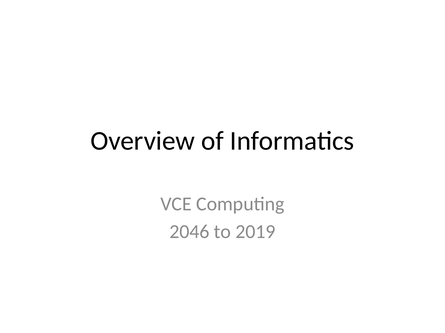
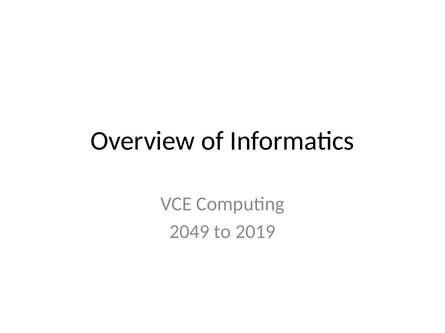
2046: 2046 -> 2049 (189, 232)
